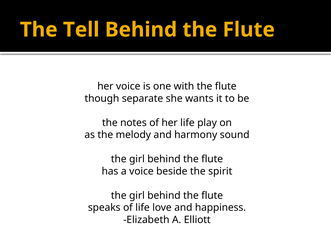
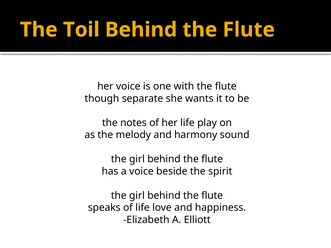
Tell: Tell -> Toil (81, 30)
